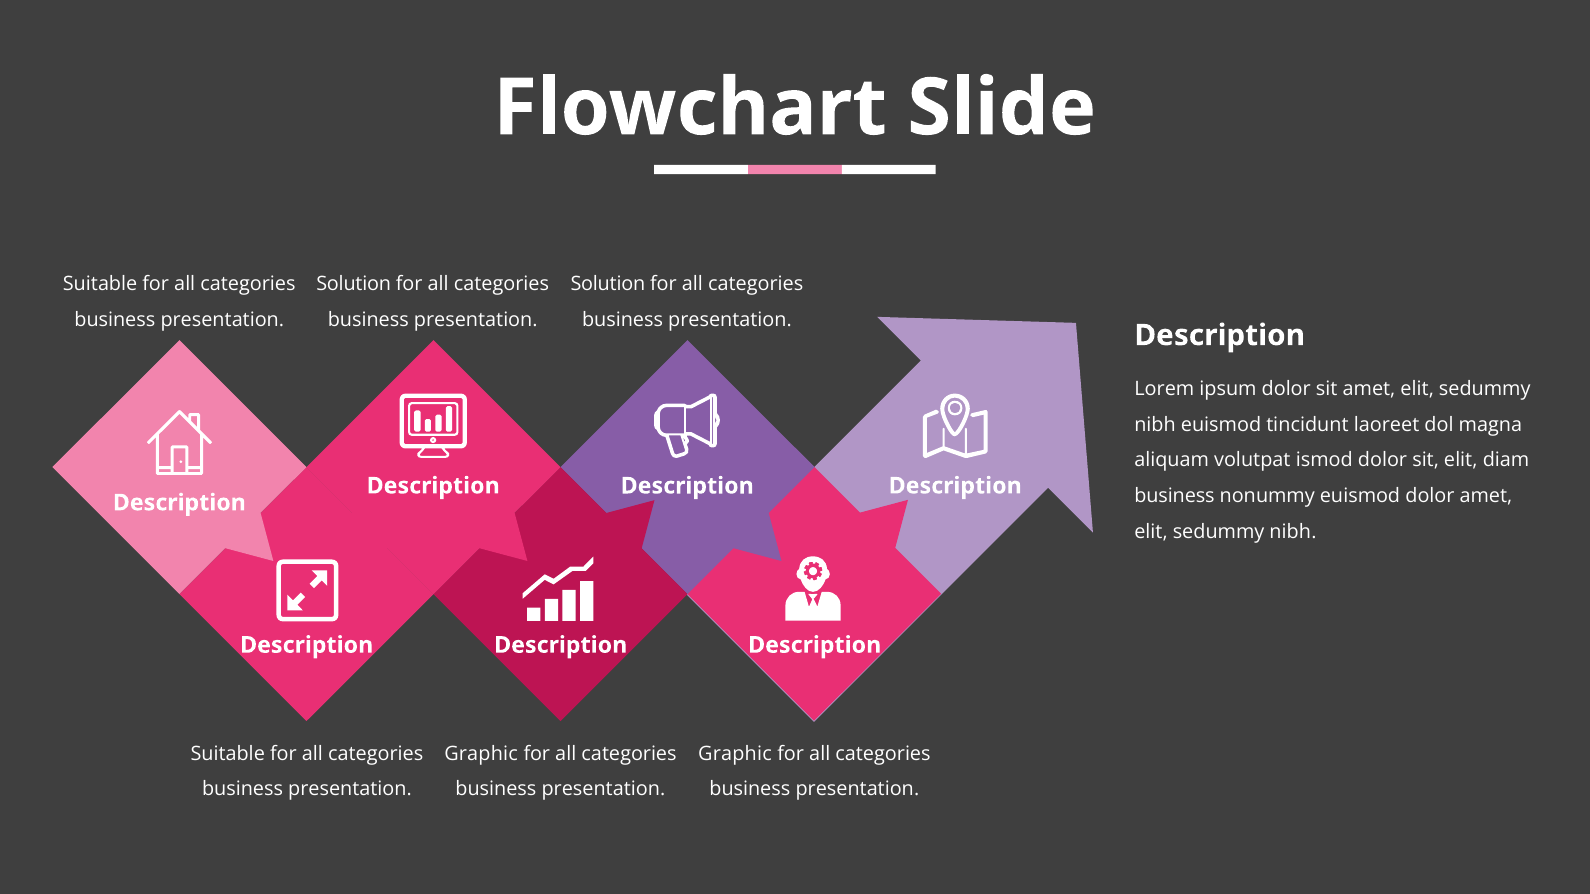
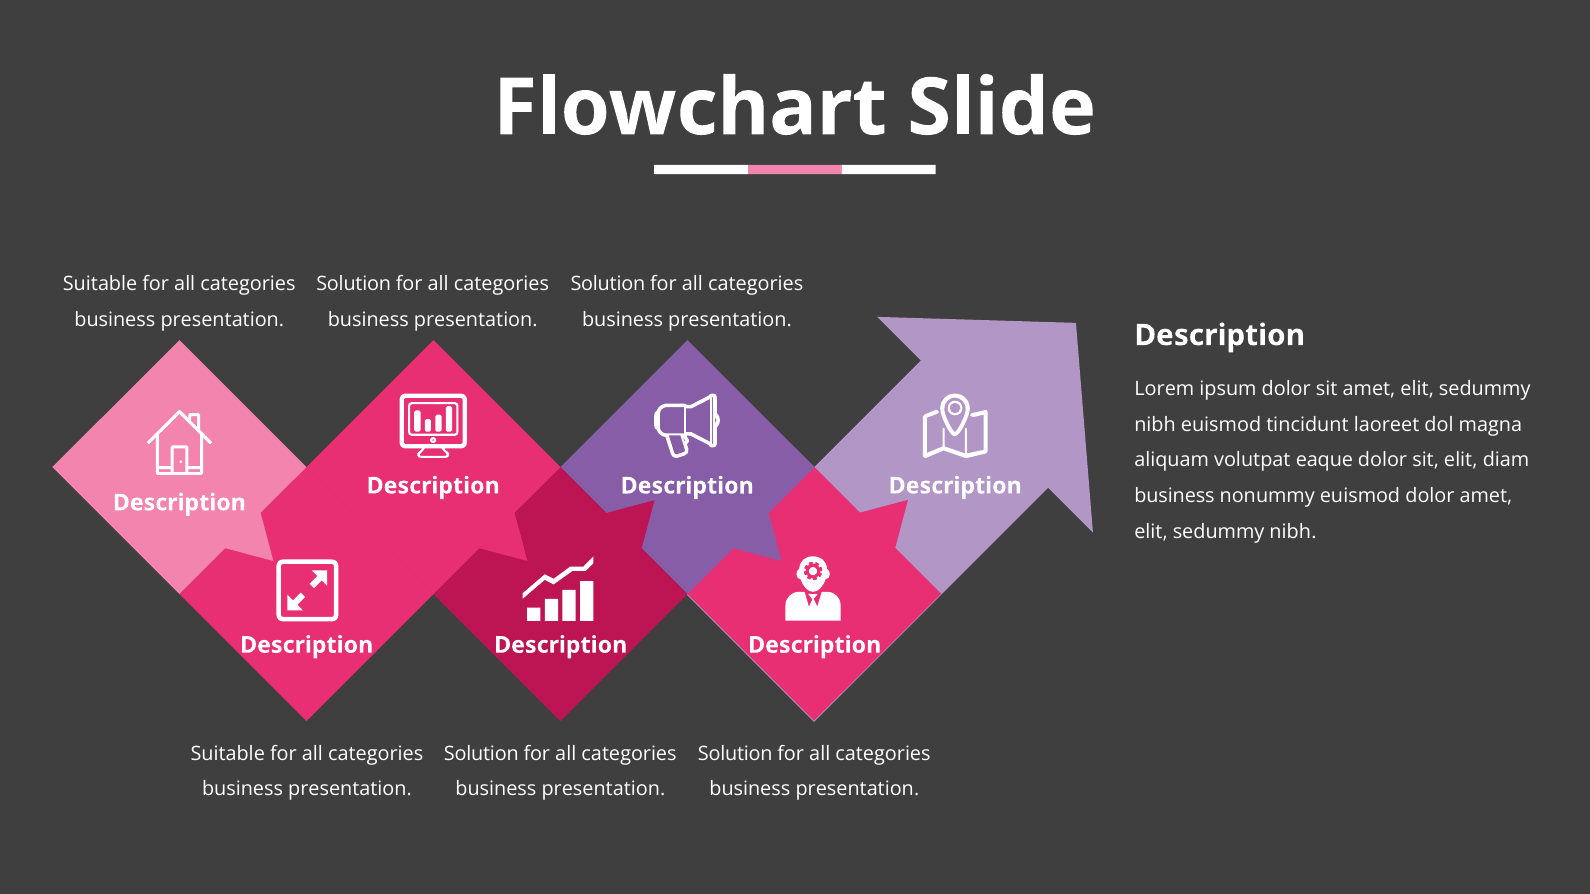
ismod: ismod -> eaque (1324, 460)
Graphic: Graphic -> Solution (481, 754)
Graphic: Graphic -> Solution (735, 754)
